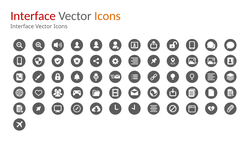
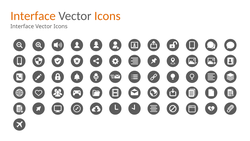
Interface colour: red -> orange (33, 16)
